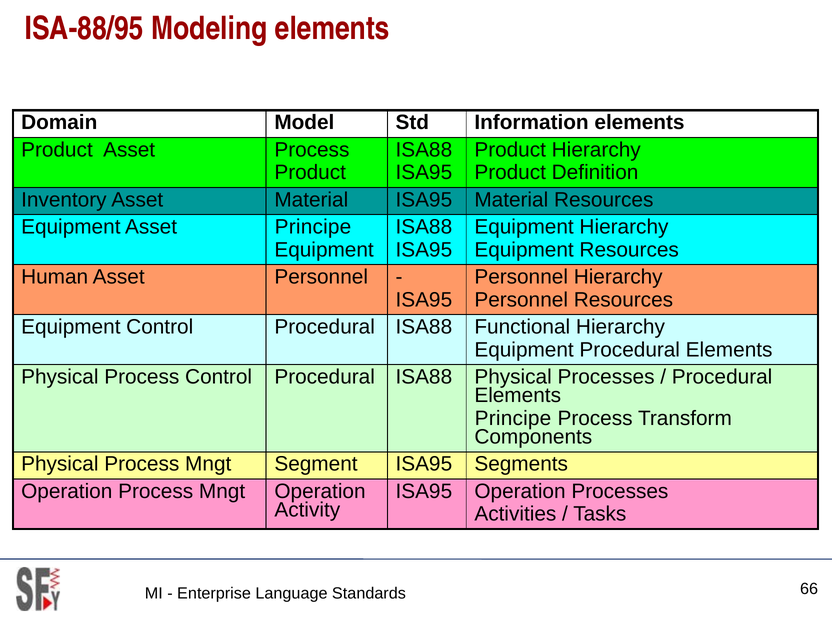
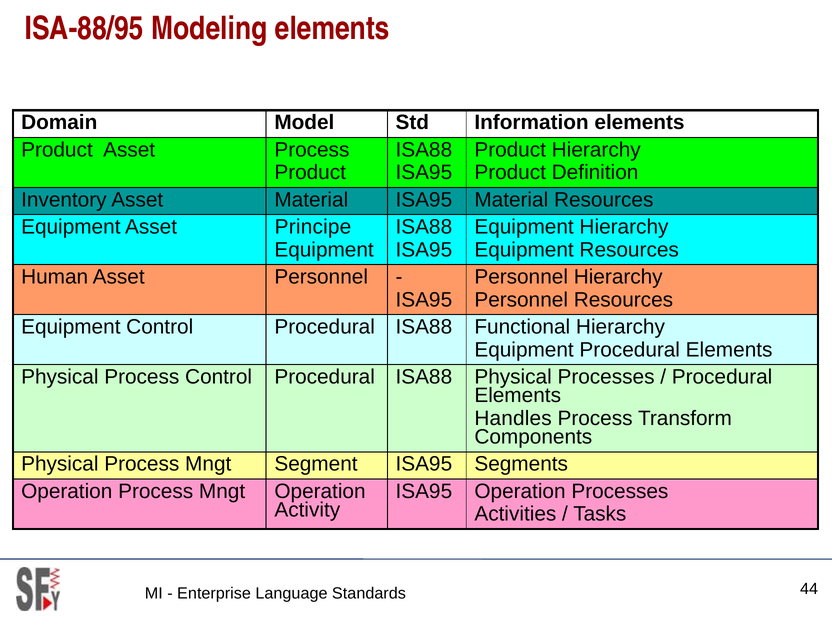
Principe: Principe -> Handles (513, 418)
66: 66 -> 44 (809, 589)
